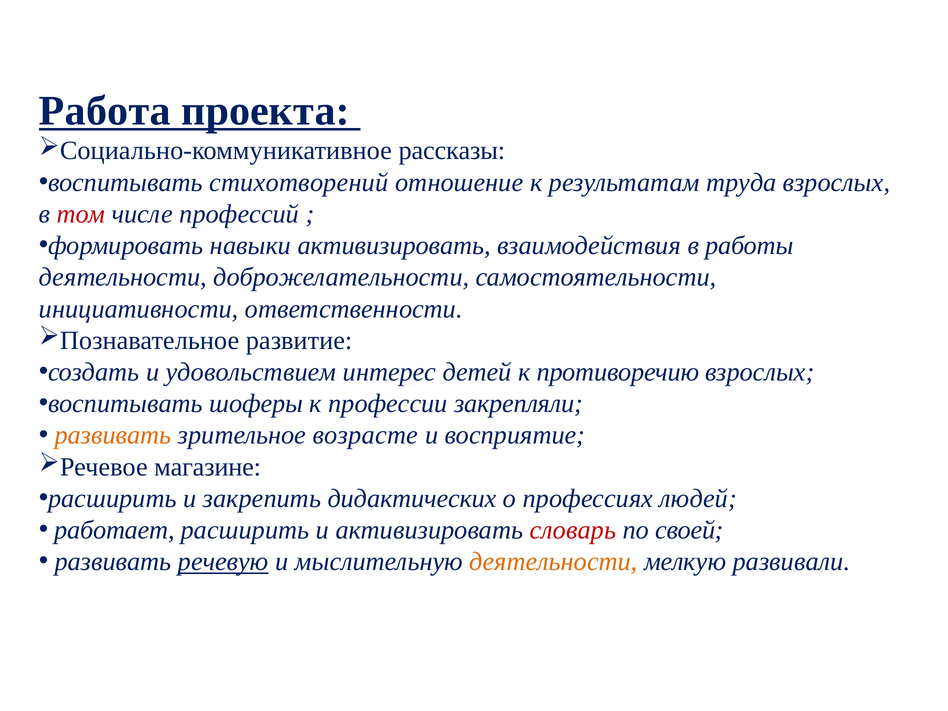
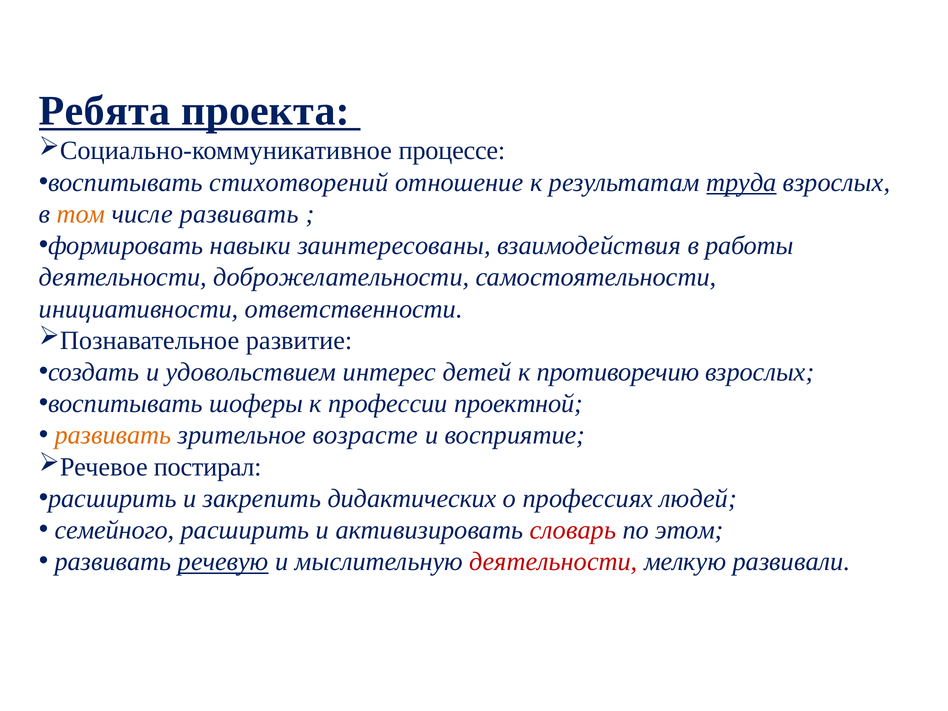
Работа: Работа -> Ребята (105, 111)
рассказы: рассказы -> процессе (452, 151)
труда underline: none -> present (741, 182)
том colour: red -> orange (81, 214)
числе профессий: профессий -> развивать (239, 214)
навыки активизировать: активизировать -> заинтересованы (394, 246)
закрепляли: закрепляли -> проектной (519, 404)
магазине: магазине -> постирал (208, 467)
работает: работает -> семейного (114, 530)
своей: своей -> этом (689, 530)
деятельности colour: orange -> red (553, 562)
